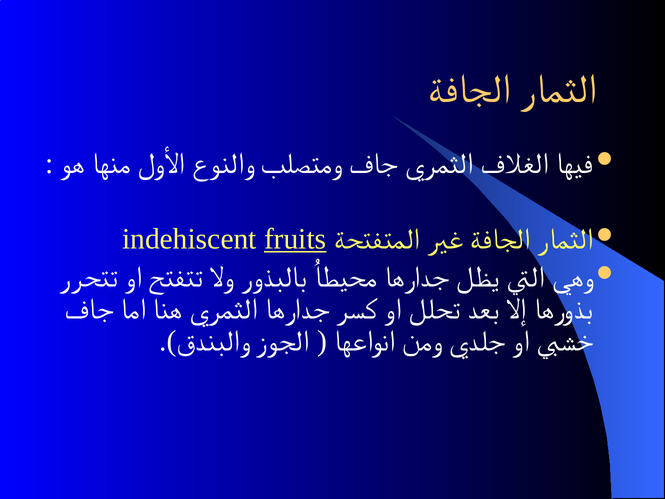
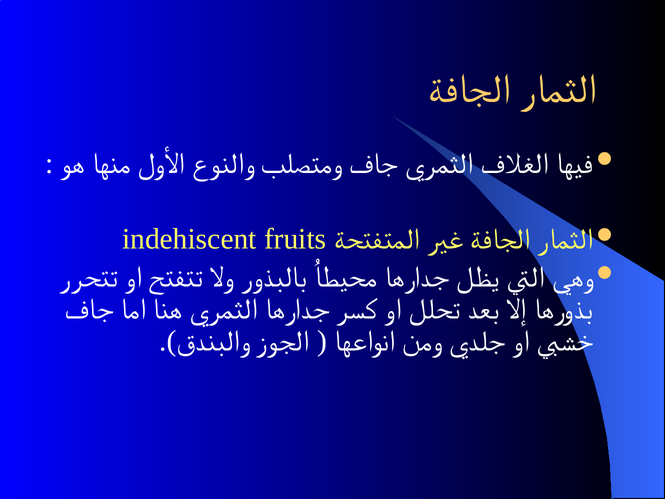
fruits underline: present -> none (295, 239)
